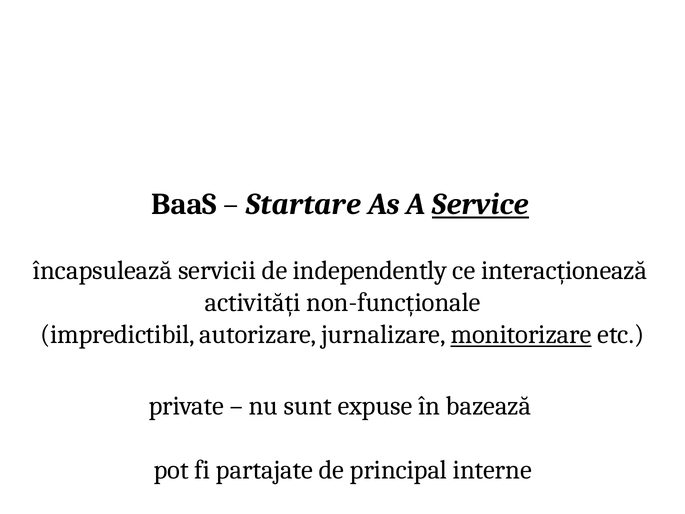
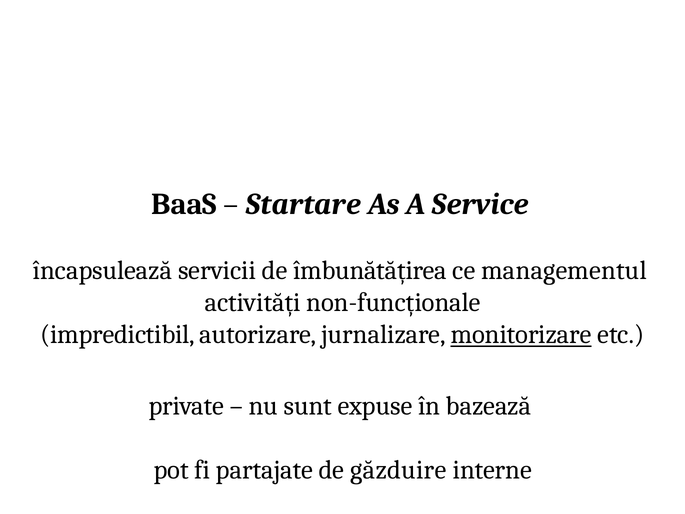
Service underline: present -> none (480, 204)
independently: independently -> îmbunătățirea (370, 270)
interacționează: interacționează -> managementul (564, 270)
principal: principal -> găzduire (398, 470)
